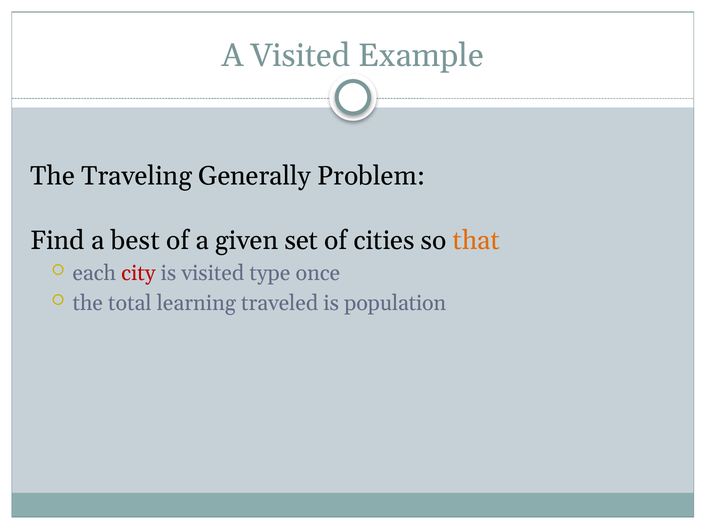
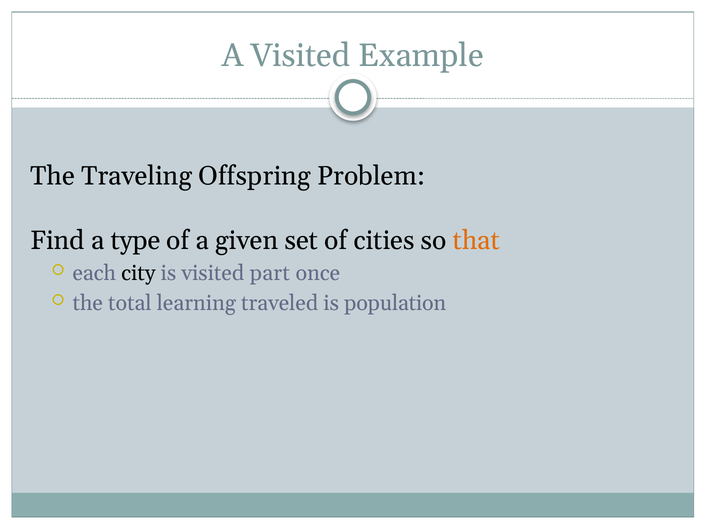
Generally: Generally -> Offspring (255, 176)
best: best -> type (136, 241)
city colour: red -> black (138, 273)
type: type -> part (270, 273)
